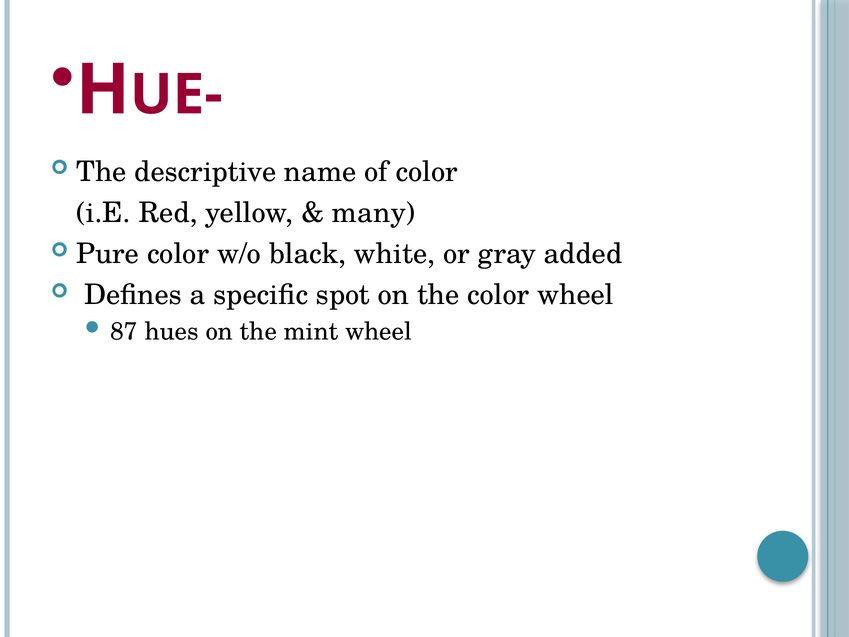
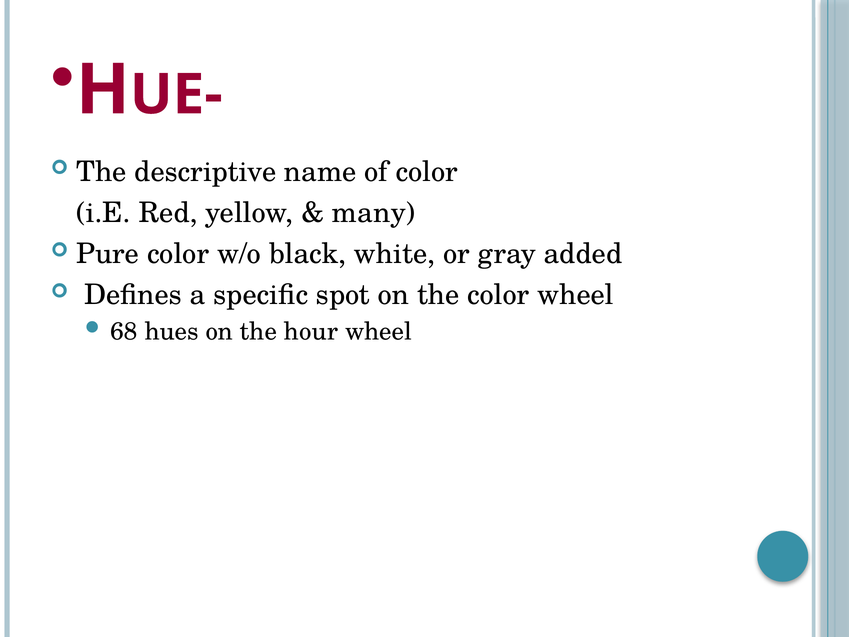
87: 87 -> 68 (124, 331)
mint: mint -> hour (311, 331)
